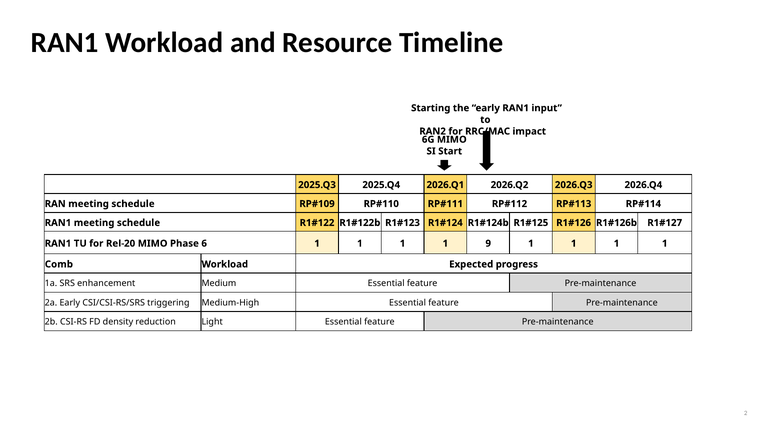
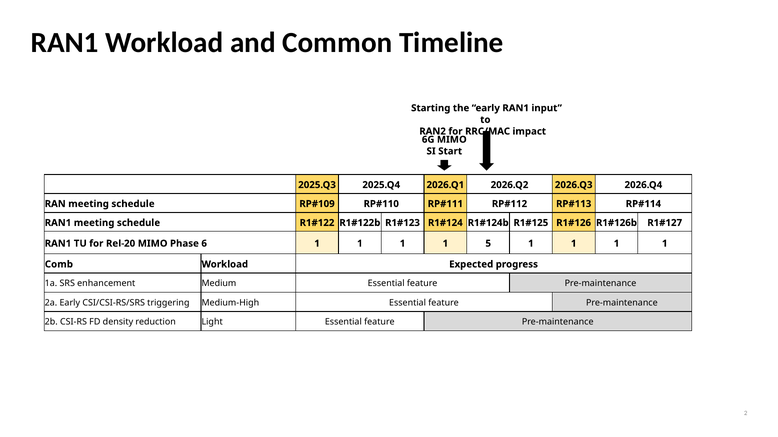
Resource: Resource -> Common (337, 43)
9: 9 -> 5 (488, 244)
